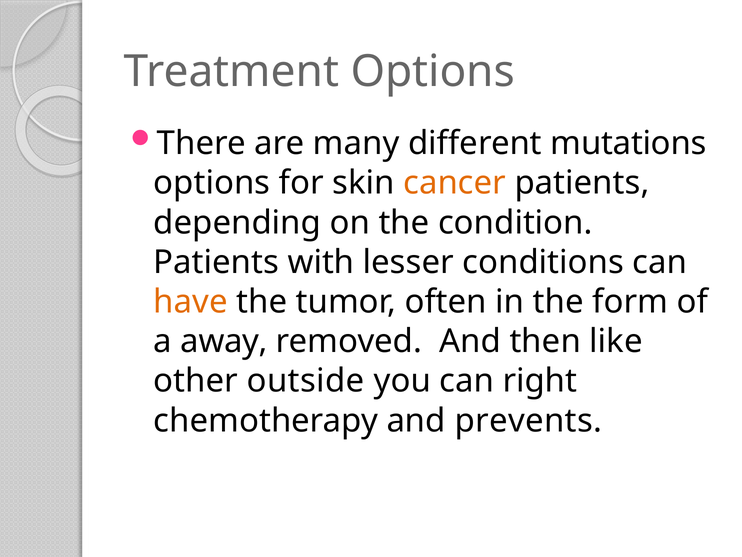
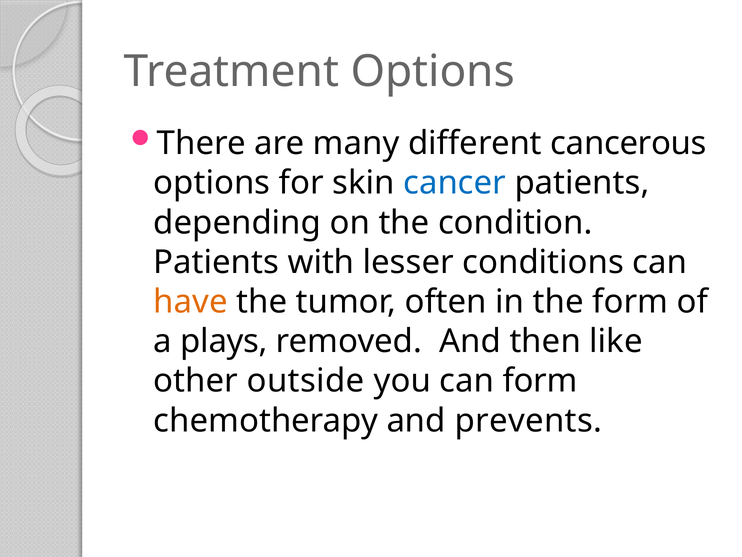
mutations: mutations -> cancerous (629, 143)
cancer colour: orange -> blue (455, 183)
away: away -> plays (224, 341)
can right: right -> form (540, 381)
